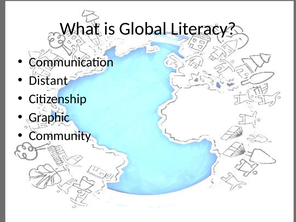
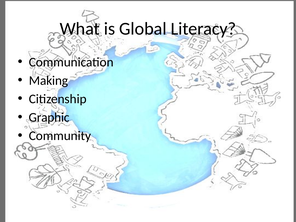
Distant: Distant -> Making (49, 81)
